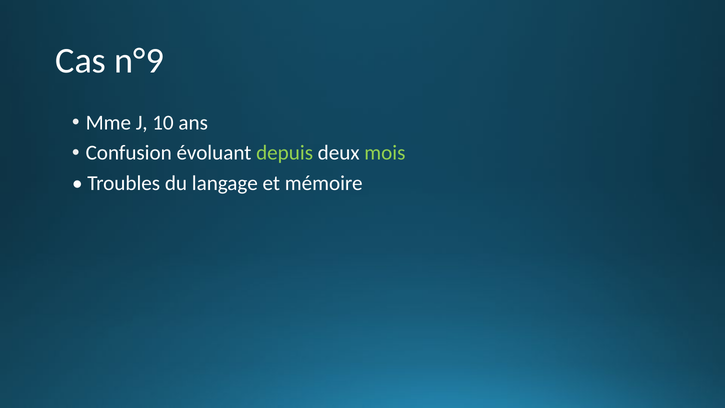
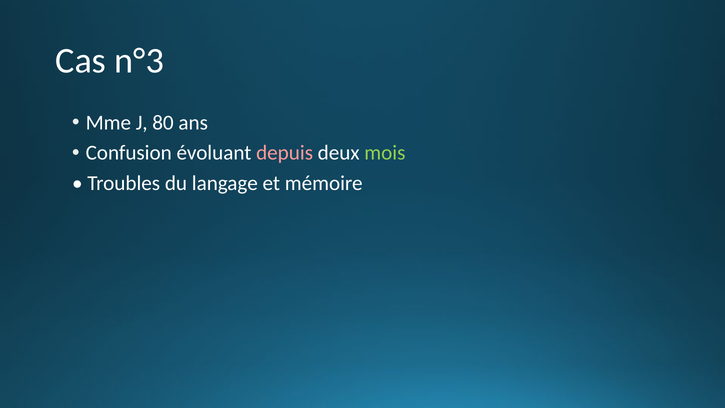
n°9: n°9 -> n°3 (139, 61)
10: 10 -> 80 (163, 123)
depuis colour: light green -> pink (285, 153)
